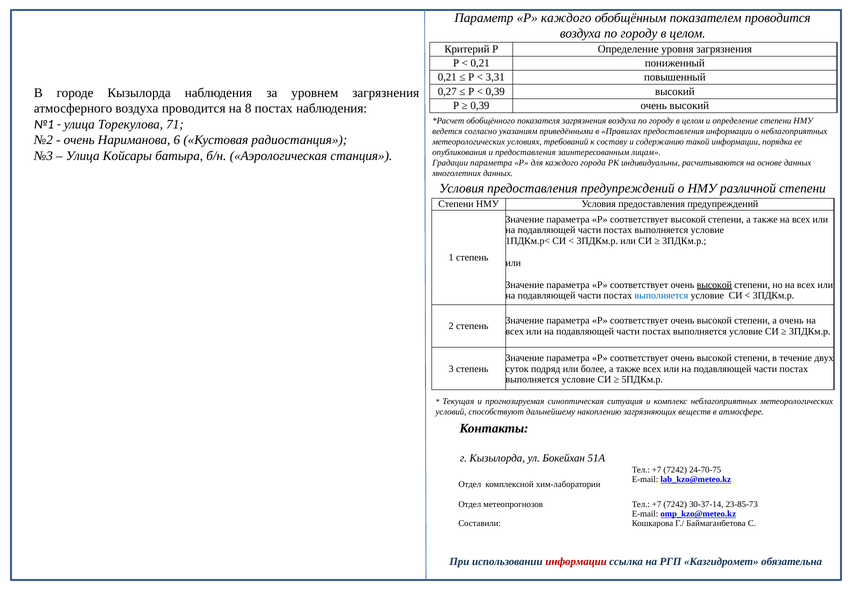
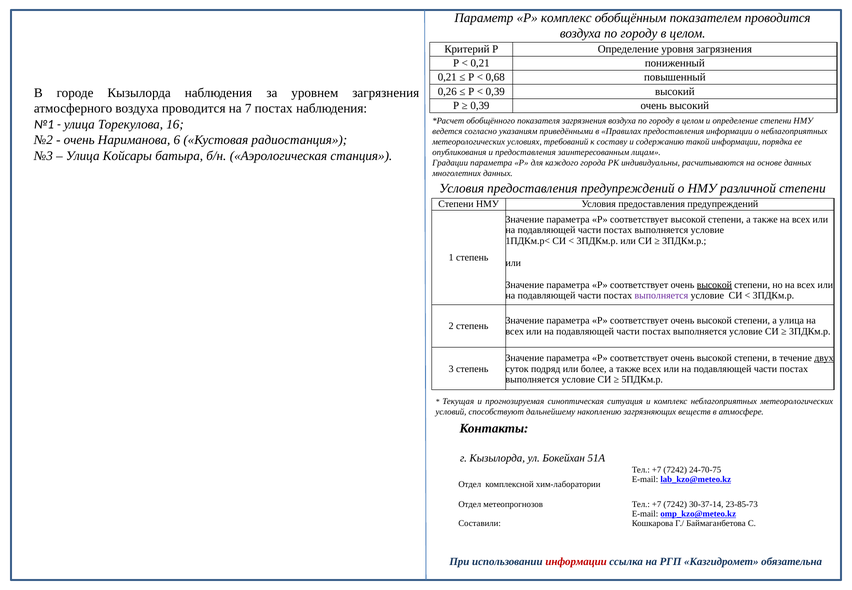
Р каждого: каждого -> комплекс (566, 18)
3,31: 3,31 -> 0,68 (495, 77)
0,27: 0,27 -> 0,26 (447, 91)
8: 8 -> 7 (248, 109)
71: 71 -> 16 (175, 124)
выполняется colour: blue -> purple (661, 296)
а очень: очень -> улица (792, 321)
двух underline: none -> present (824, 358)
